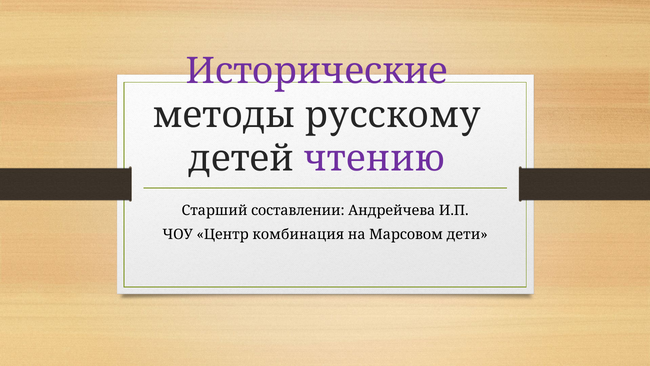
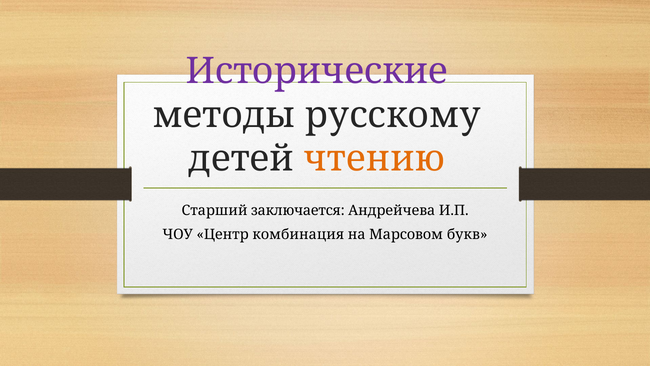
чтению colour: purple -> orange (374, 159)
составлении: составлении -> заключается (298, 210)
дети: дети -> букв (467, 234)
